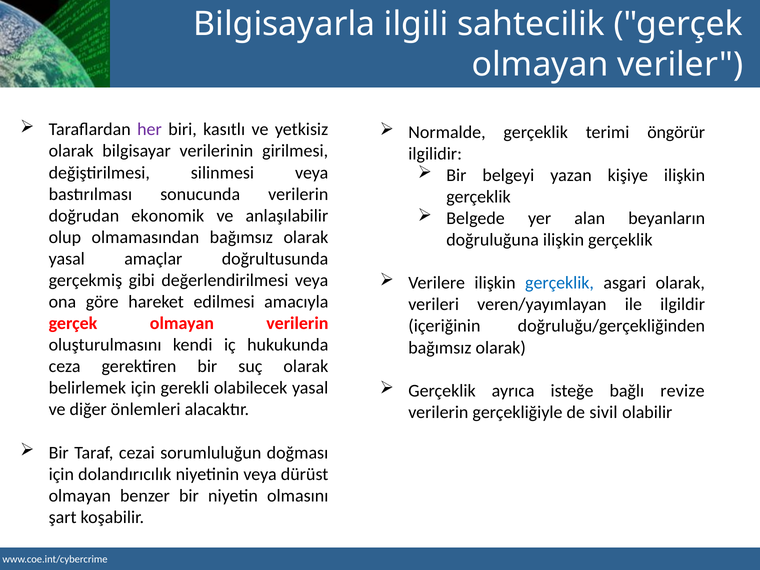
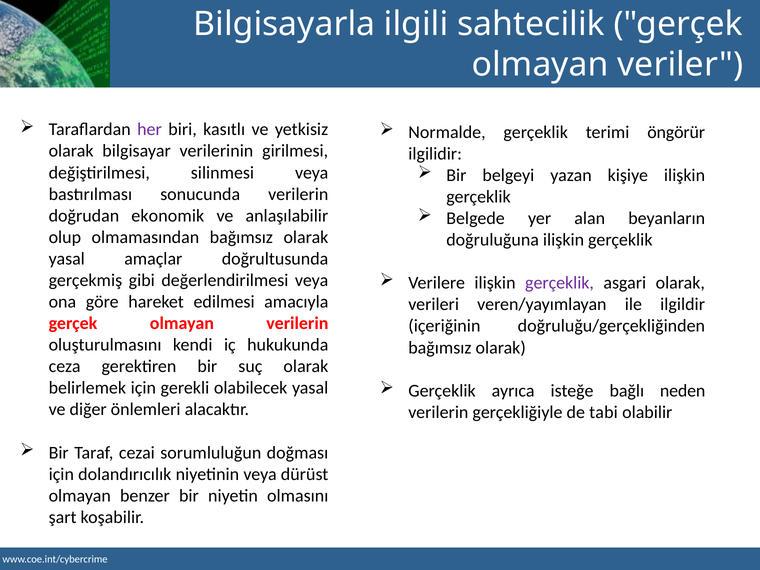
gerçeklik colour: blue -> purple (560, 283)
revize: revize -> neden (683, 391)
sivil: sivil -> tabi (604, 412)
